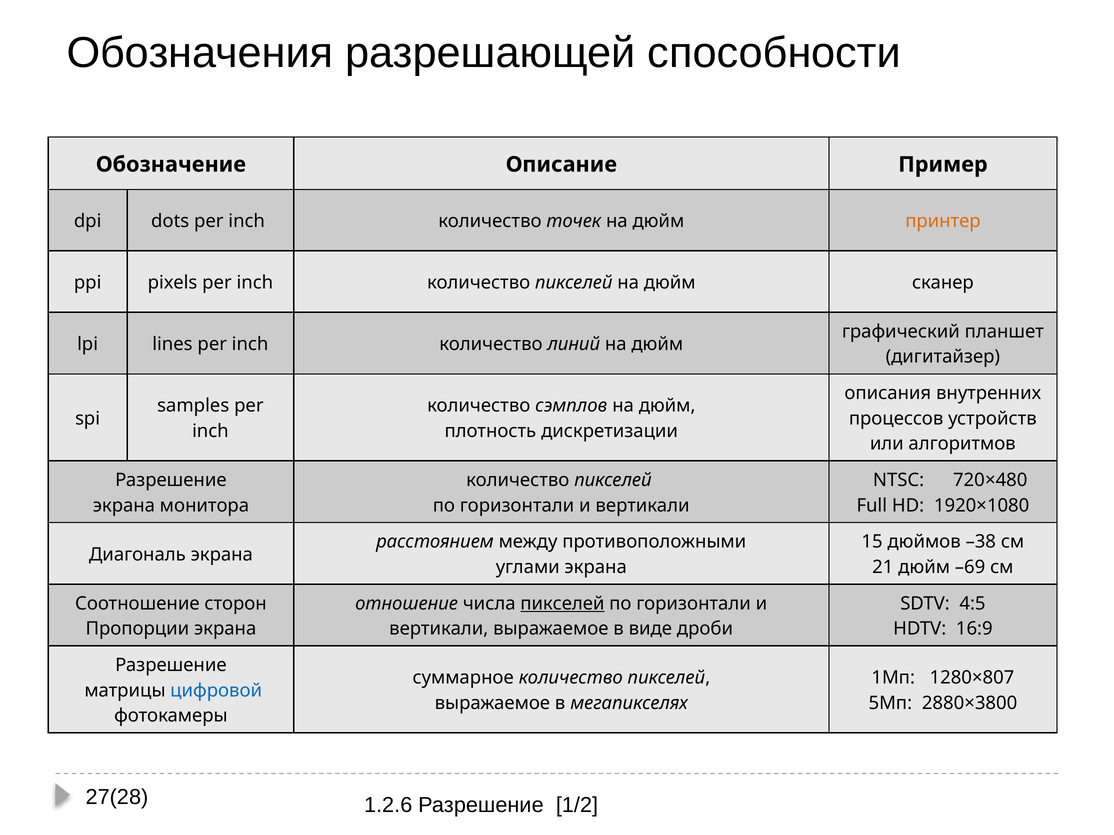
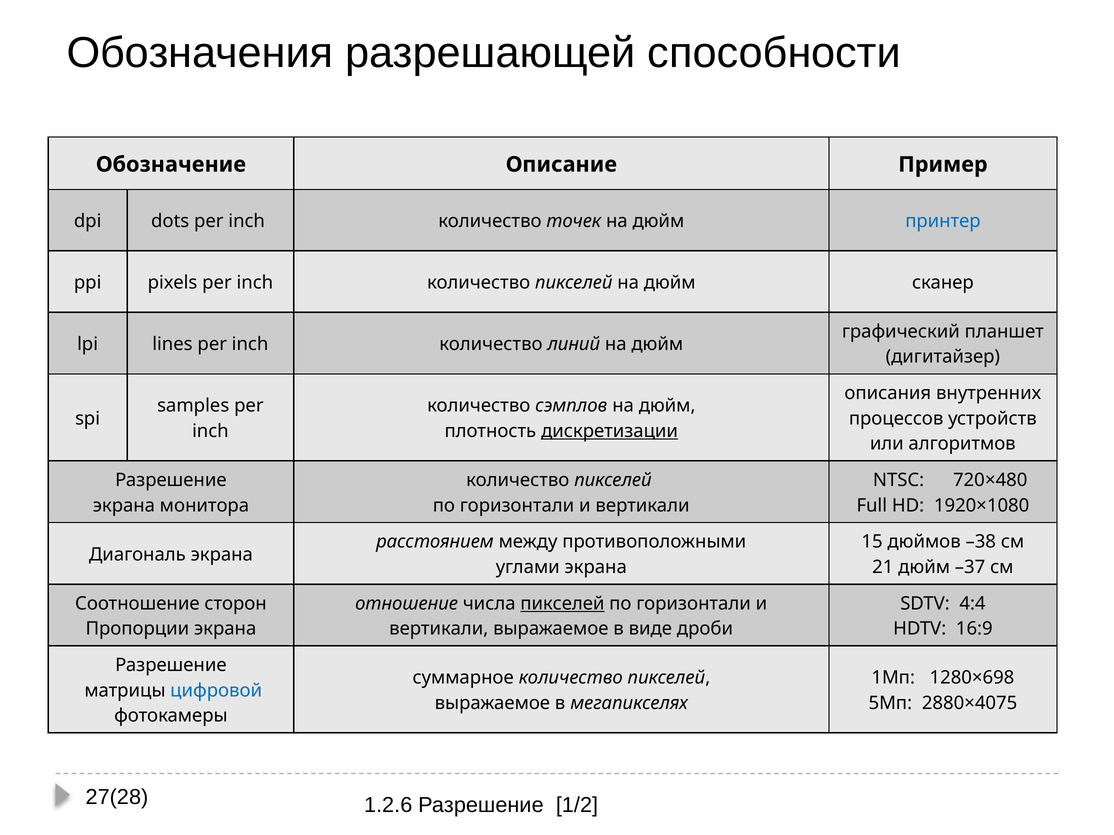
принтер colour: orange -> blue (943, 221)
дискретизации underline: none -> present (610, 431)
–69: –69 -> –37 (970, 567)
4:5: 4:5 -> 4:4 (973, 604)
1280×807: 1280×807 -> 1280×698 (972, 678)
2880×3800: 2880×3800 -> 2880×4075 (970, 703)
